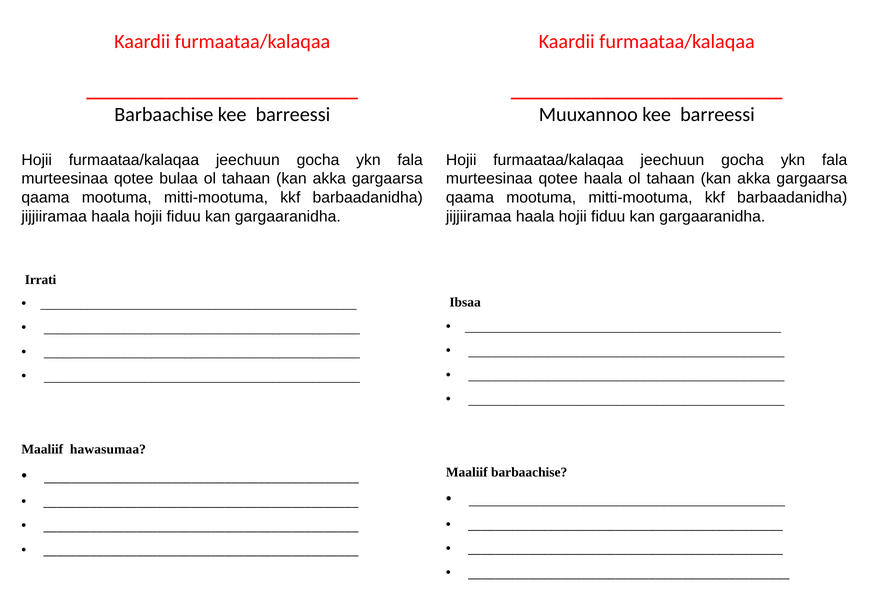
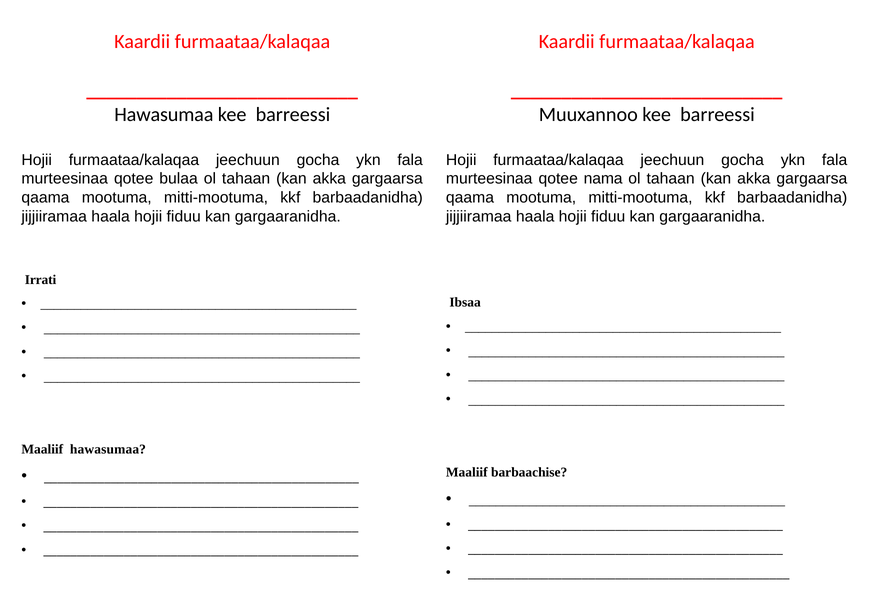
Barbaachise: Barbaachise -> Hawasumaa (164, 115)
qotee haala: haala -> nama (603, 179)
